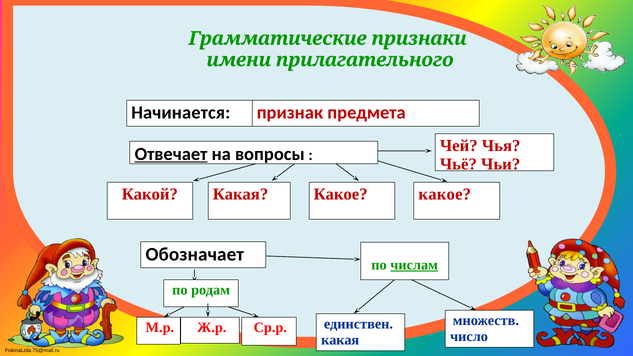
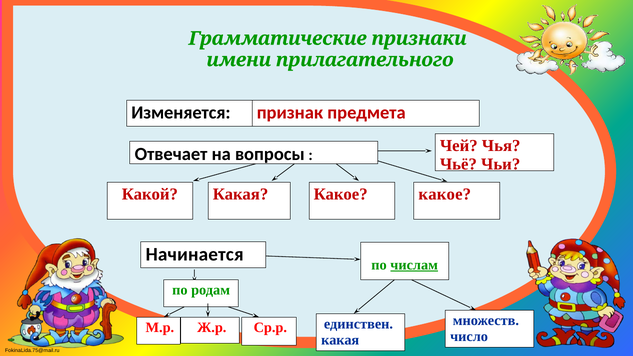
Начинается: Начинается -> Изменяется (181, 113)
Отвечает underline: present -> none (171, 154)
Обозначает: Обозначает -> Начинается (195, 255)
